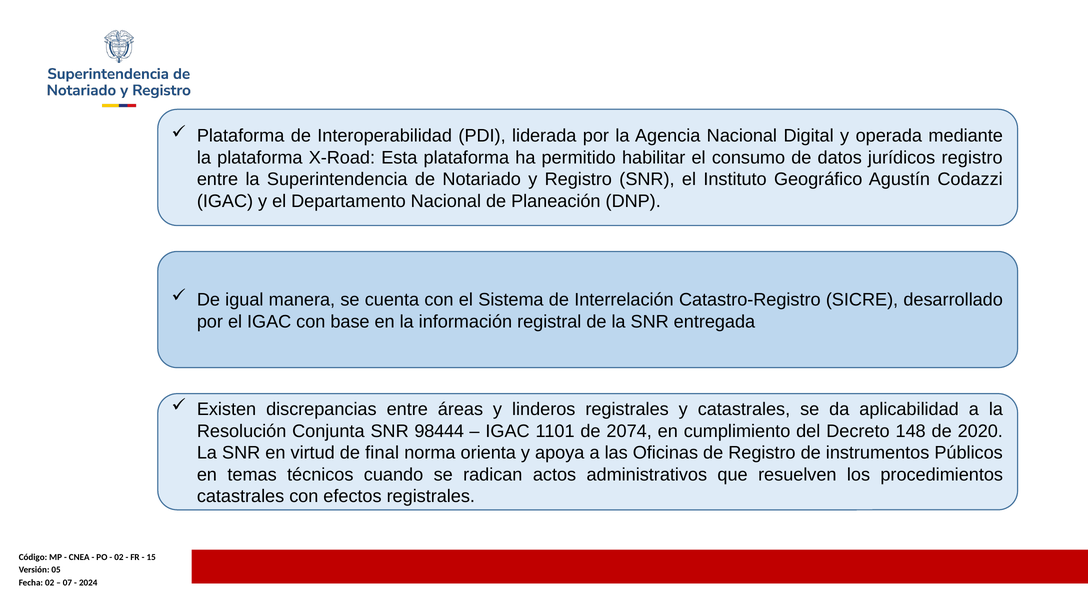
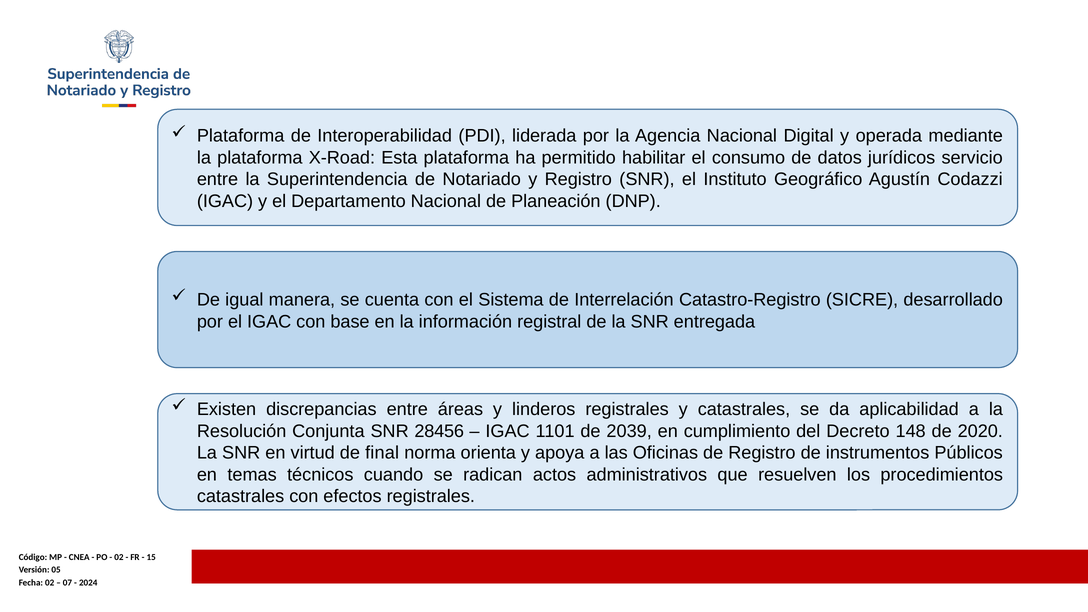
jurídicos registro: registro -> servicio (972, 158)
98444: 98444 -> 28456 (439, 431)
2074: 2074 -> 2039 (629, 431)
